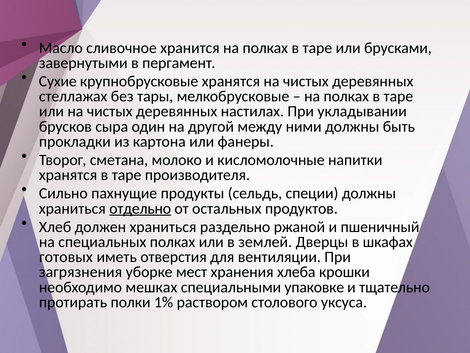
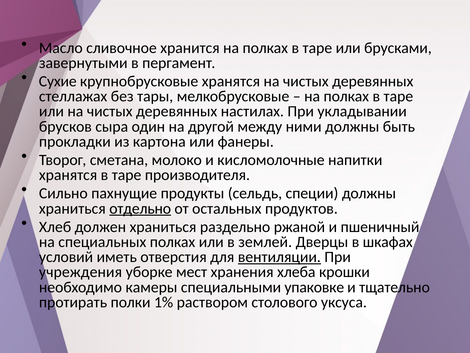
готовых: готовых -> условий (66, 257)
вентиляции underline: none -> present (279, 257)
загрязнения: загрязнения -> учреждения (81, 272)
мешках: мешках -> камеры (151, 287)
